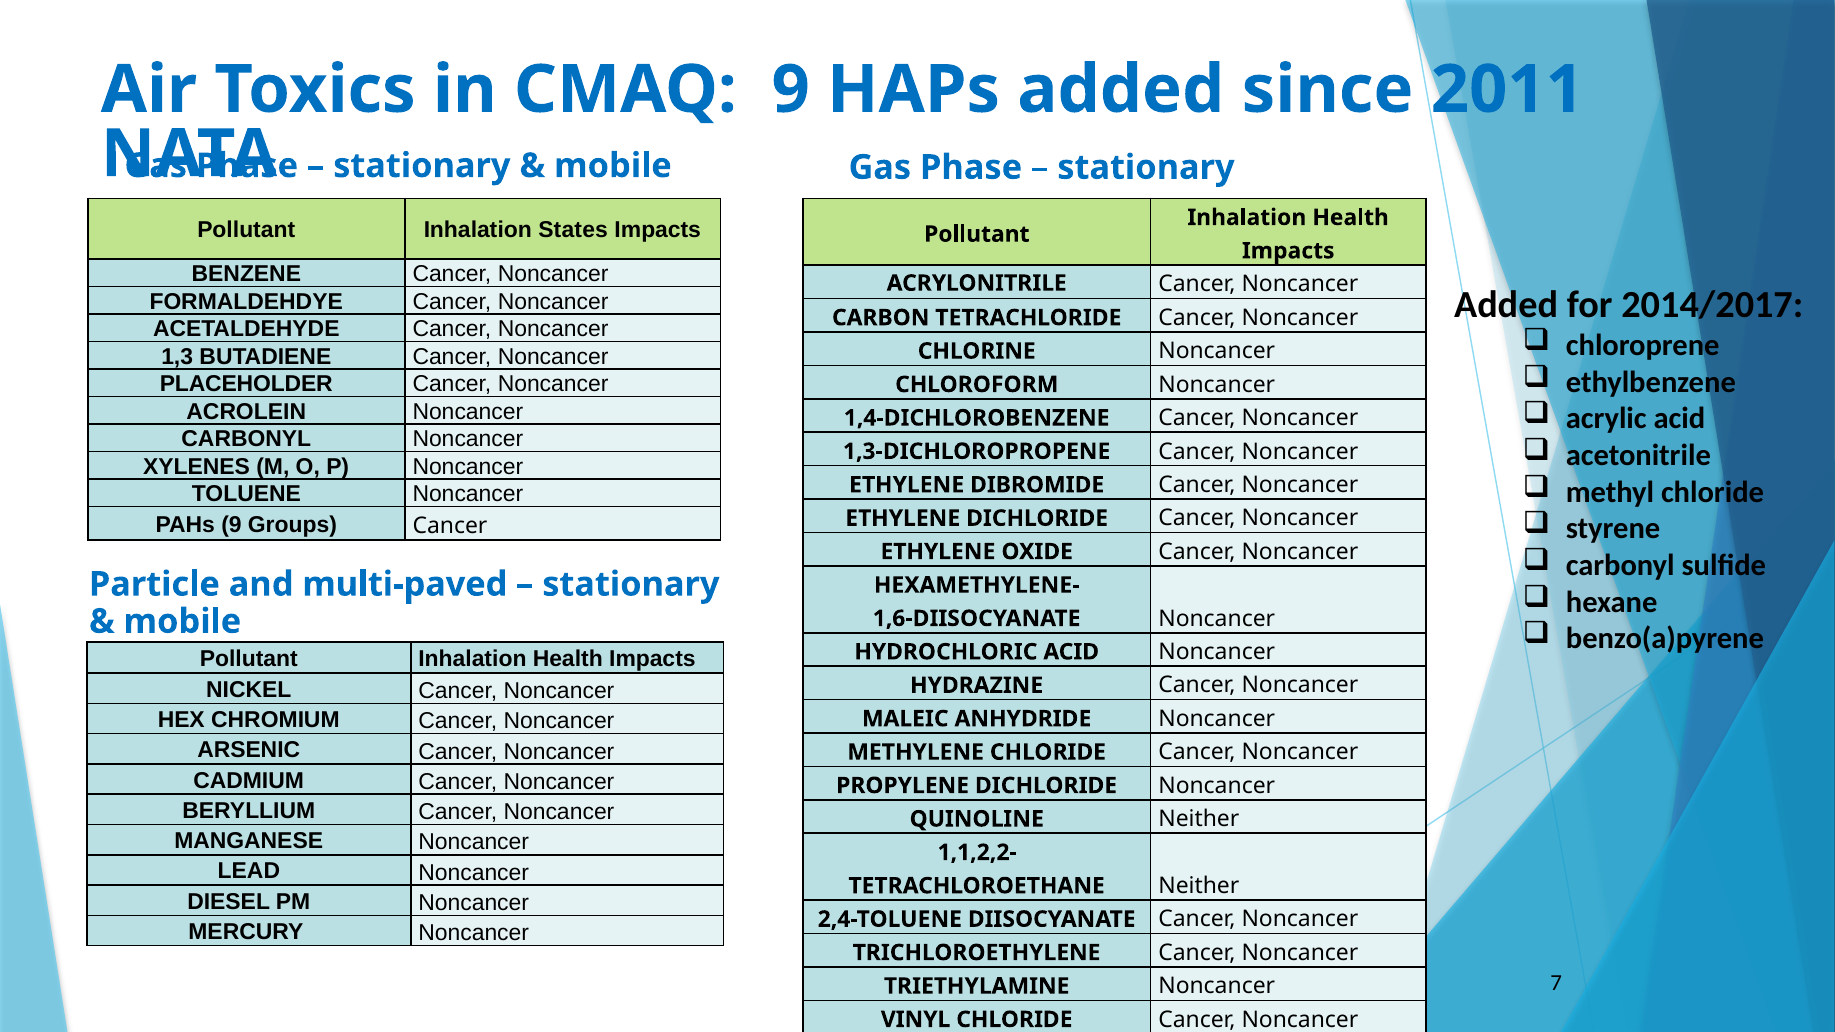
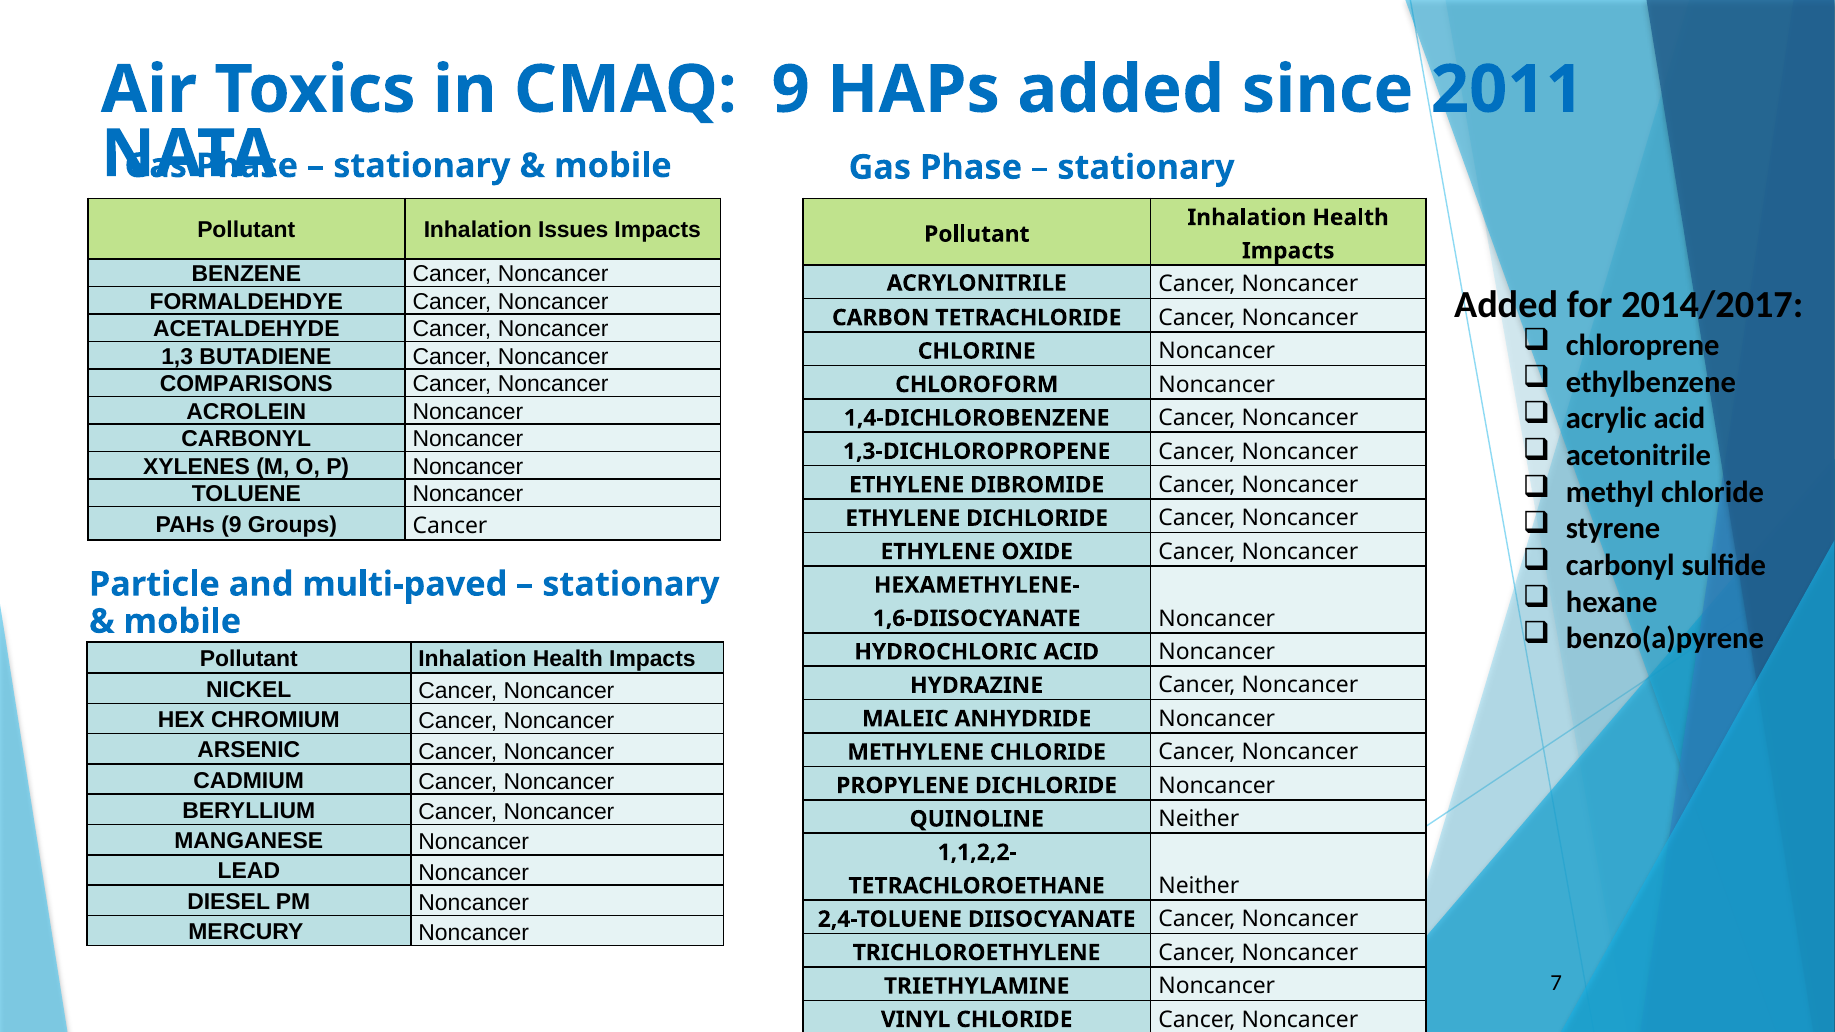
States: States -> Issues (573, 230)
PLACEHOLDER: PLACEHOLDER -> COMPARISONS (246, 384)
